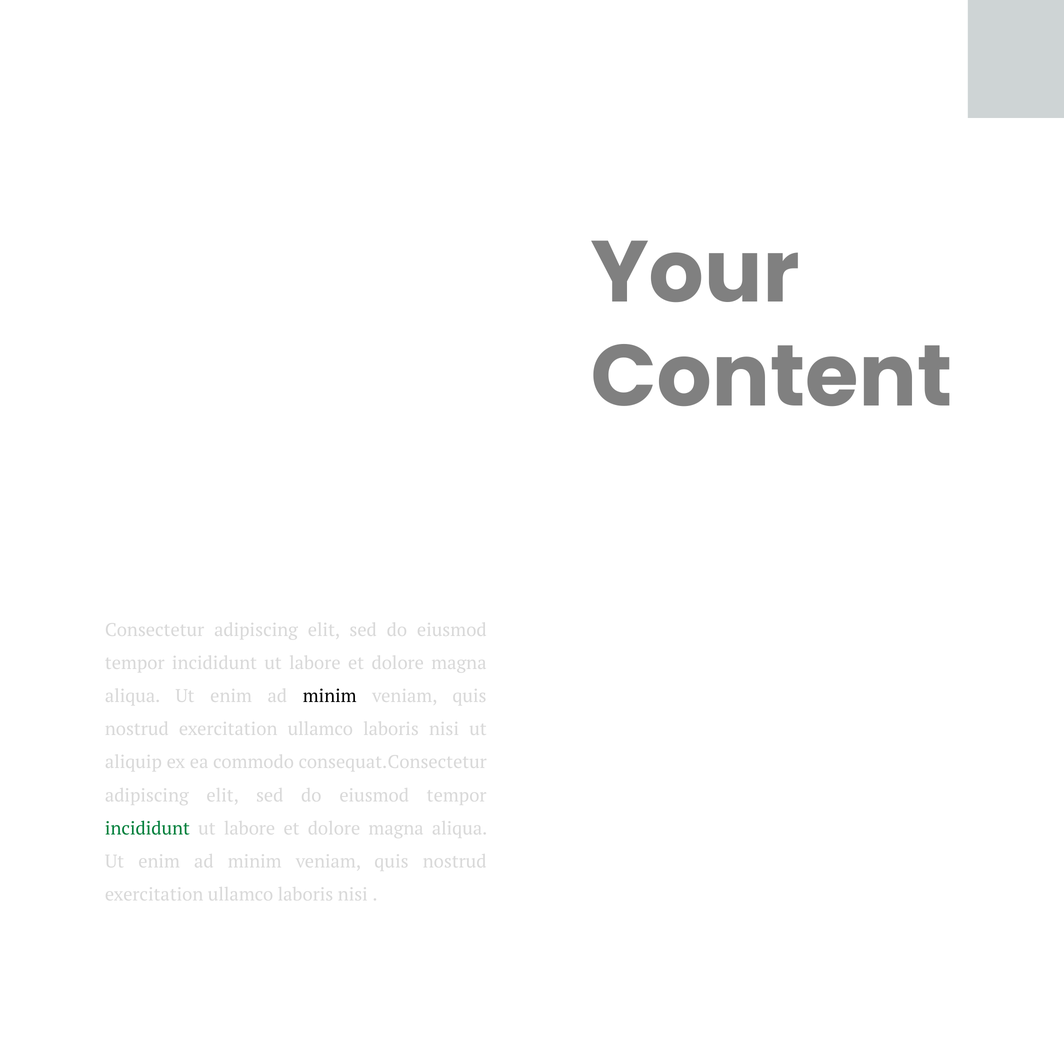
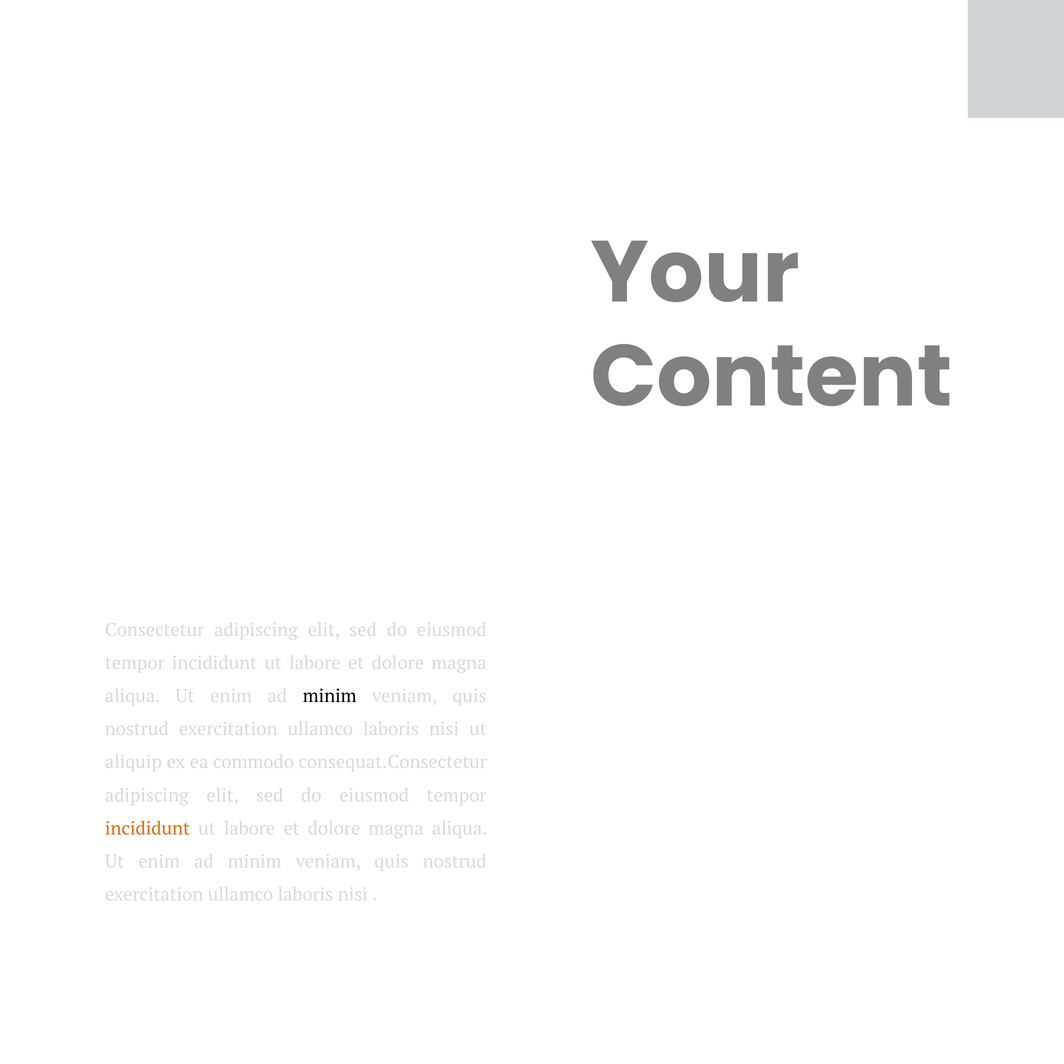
incididunt colour: green -> orange (147, 829)
